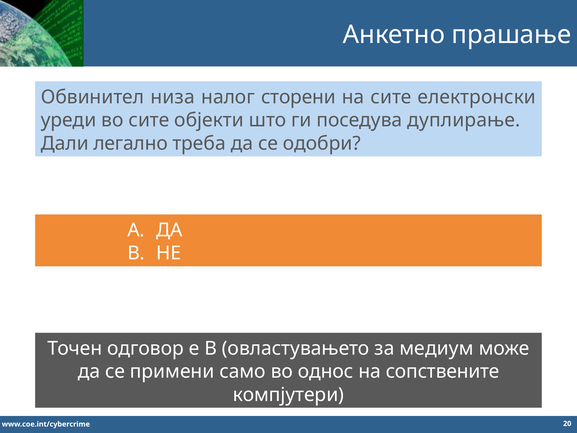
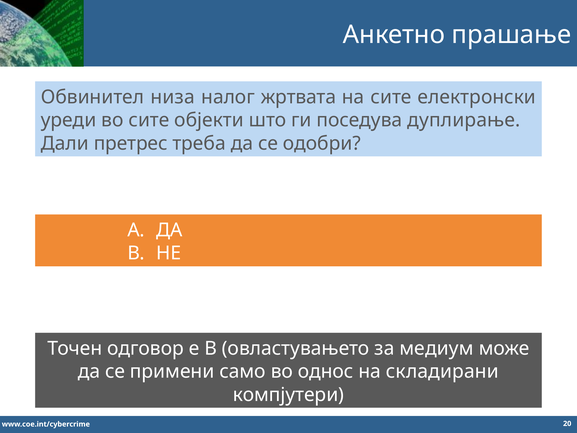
сторени: сторени -> жртвата (298, 97)
легално: легално -> претрес (131, 143)
сопствените: сопствените -> складирани (442, 371)
